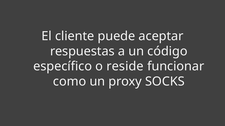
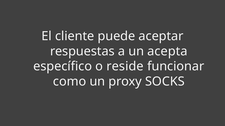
código: código -> acepta (167, 51)
